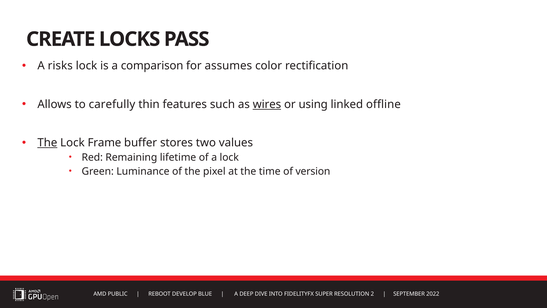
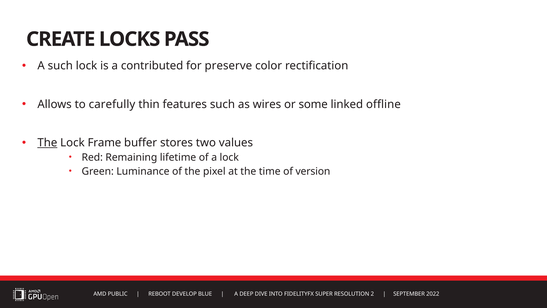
A risks: risks -> such (60, 66)
comparison: comparison -> contributed (152, 66)
assumes: assumes -> preserve (228, 66)
wires underline: present -> none (267, 104)
using: using -> some (313, 104)
